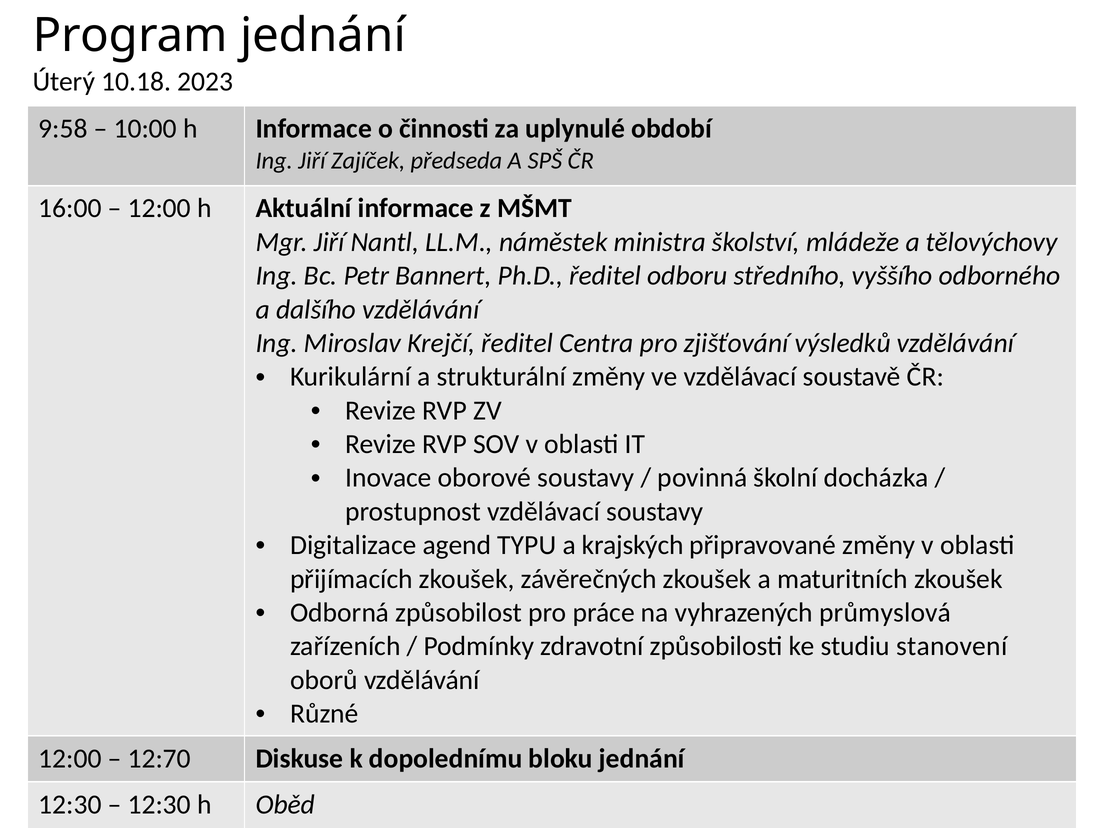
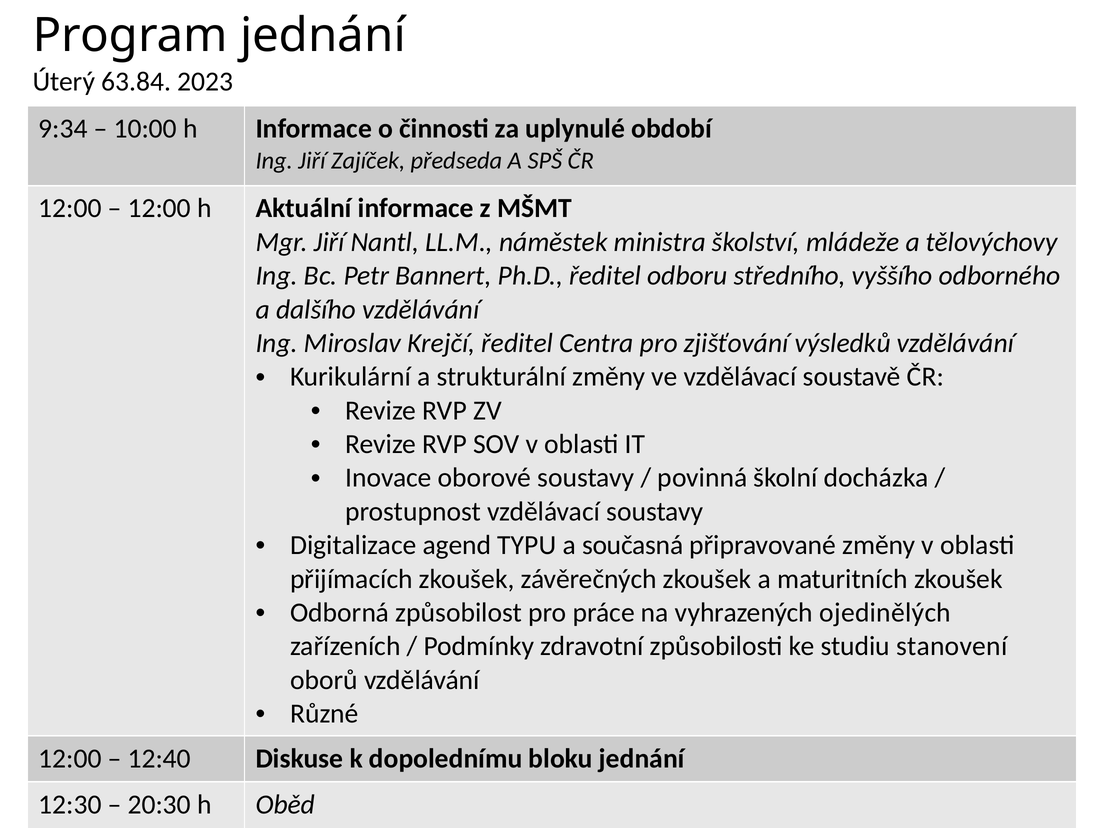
10.18: 10.18 -> 63.84 (136, 81)
9:58: 9:58 -> 9:34 (63, 129)
16:00: 16:00 -> 12:00 (70, 208)
krajských: krajských -> současná (633, 545)
průmyslová: průmyslová -> ojedinělých (885, 613)
12:70: 12:70 -> 12:40 (159, 758)
12:30: 12:30 -> 20:30 (159, 805)
